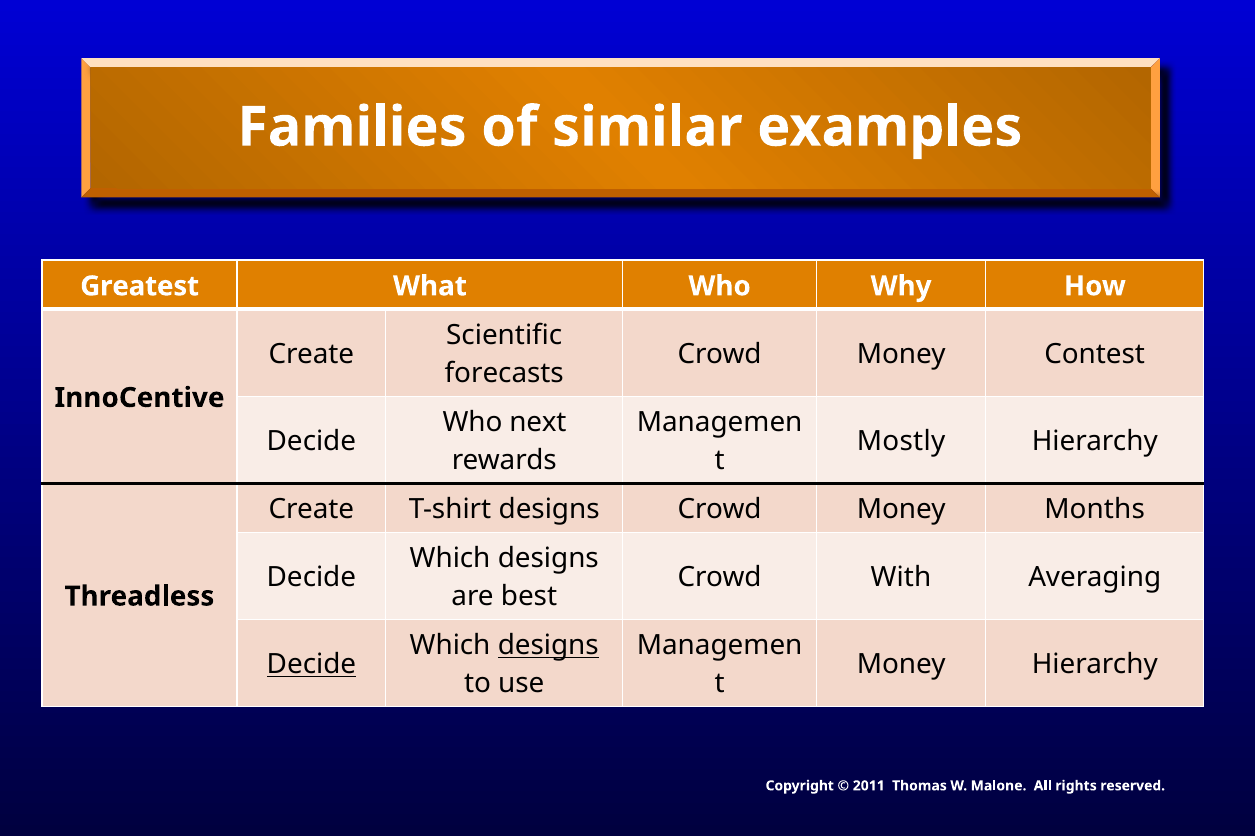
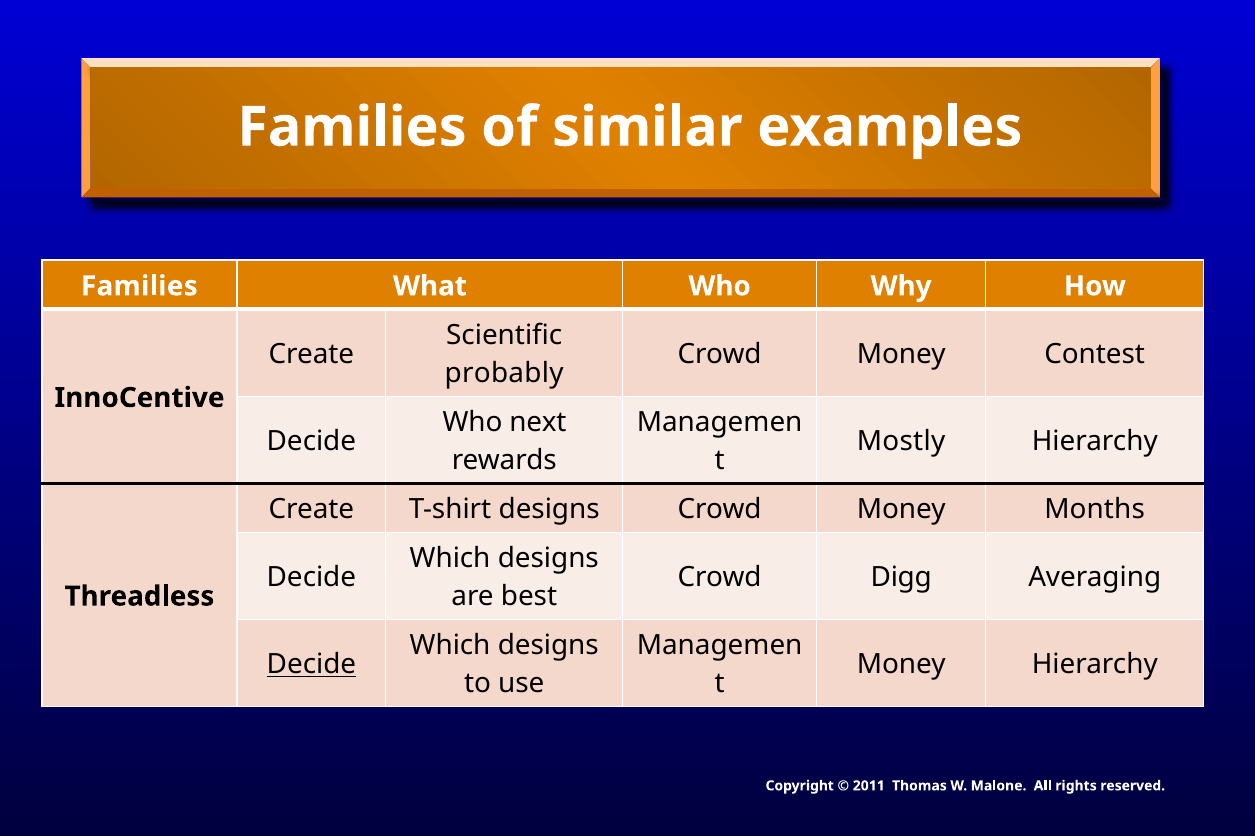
Greatest: Greatest -> Families (139, 286)
forecasts: forecasts -> probably (504, 374)
With: With -> Digg (901, 578)
designs underline: present -> none (548, 646)
